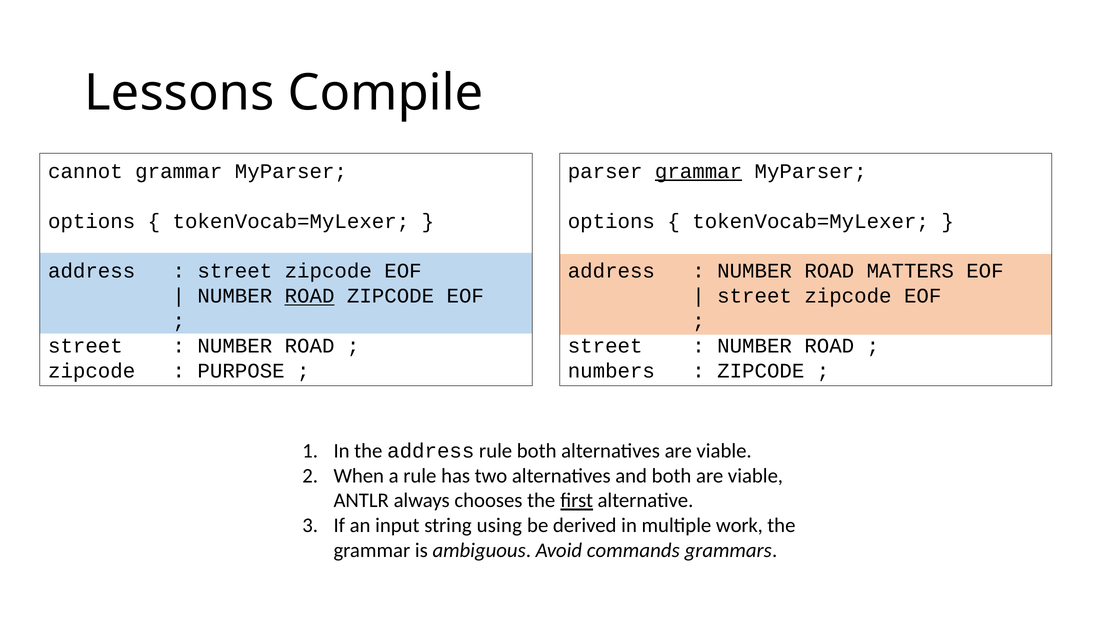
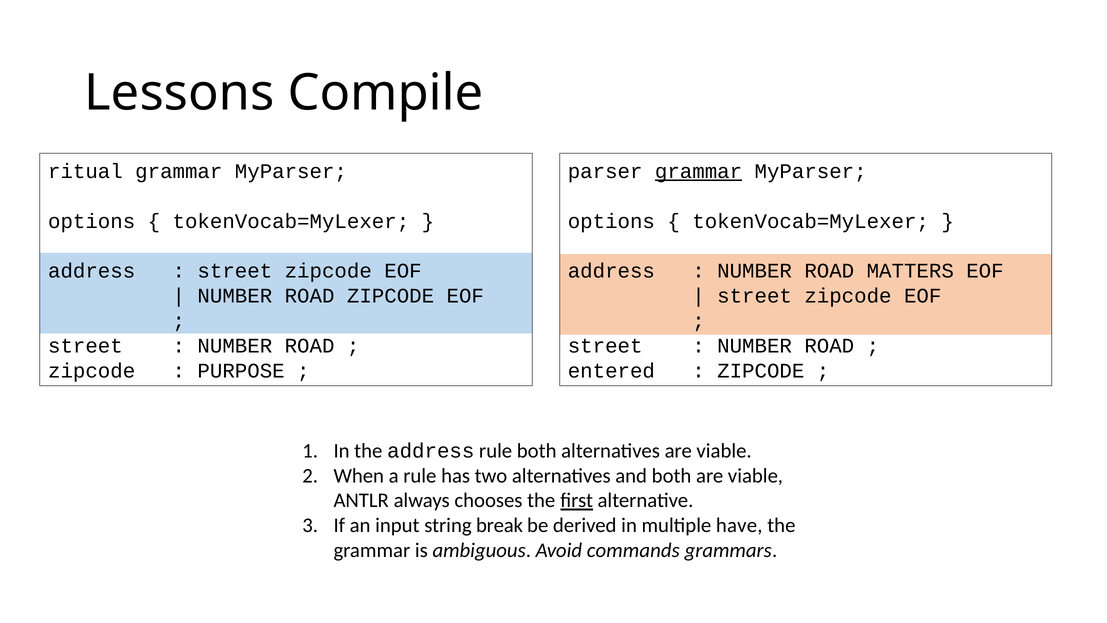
cannot: cannot -> ritual (85, 171)
ROAD underline: present -> none (310, 296)
numbers: numbers -> entered (611, 371)
using: using -> break (499, 525)
work: work -> have (739, 525)
